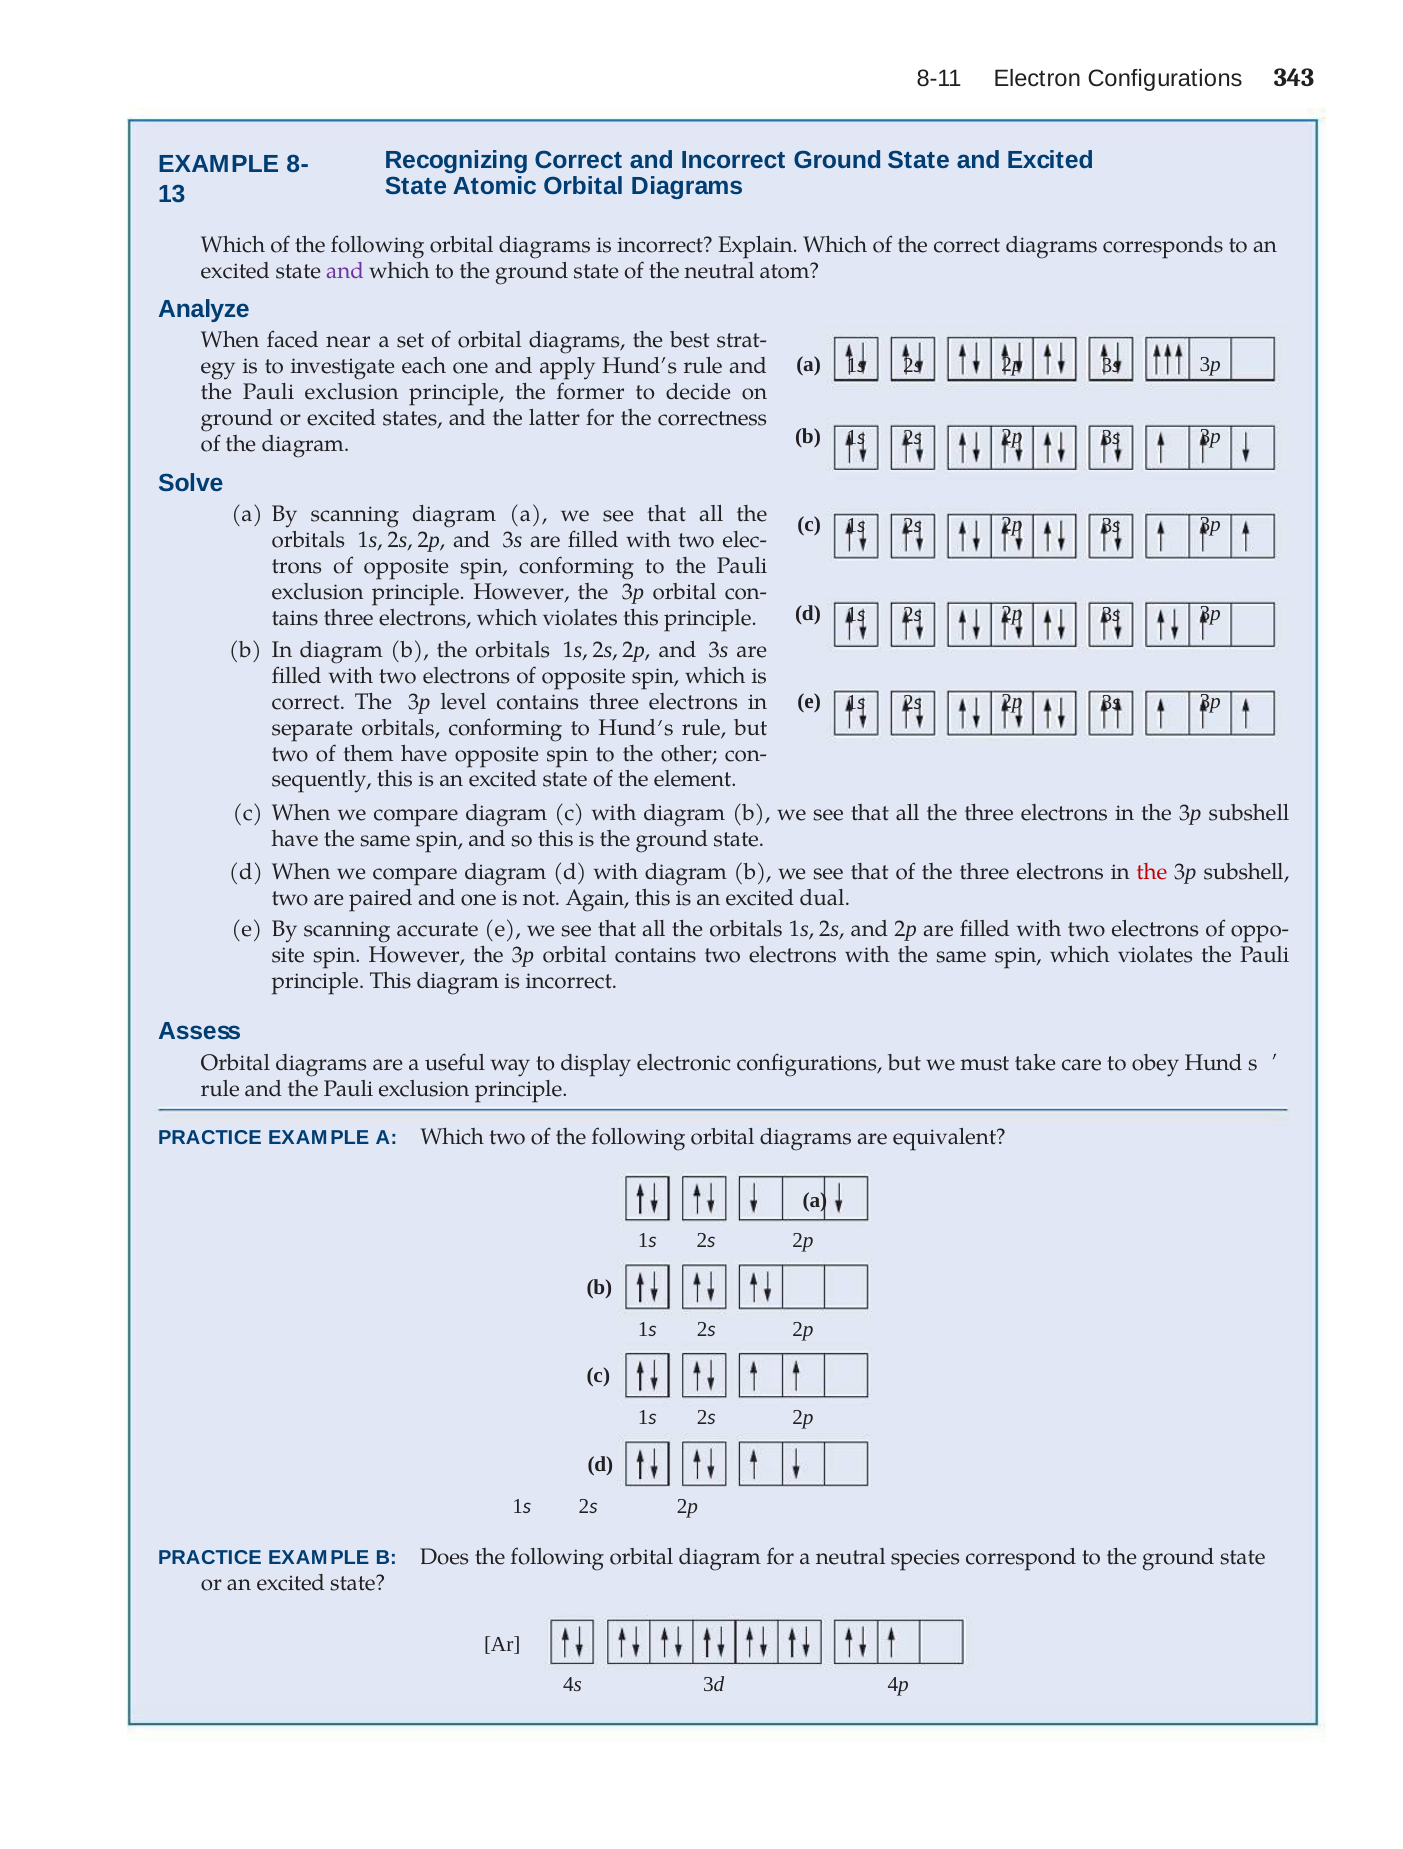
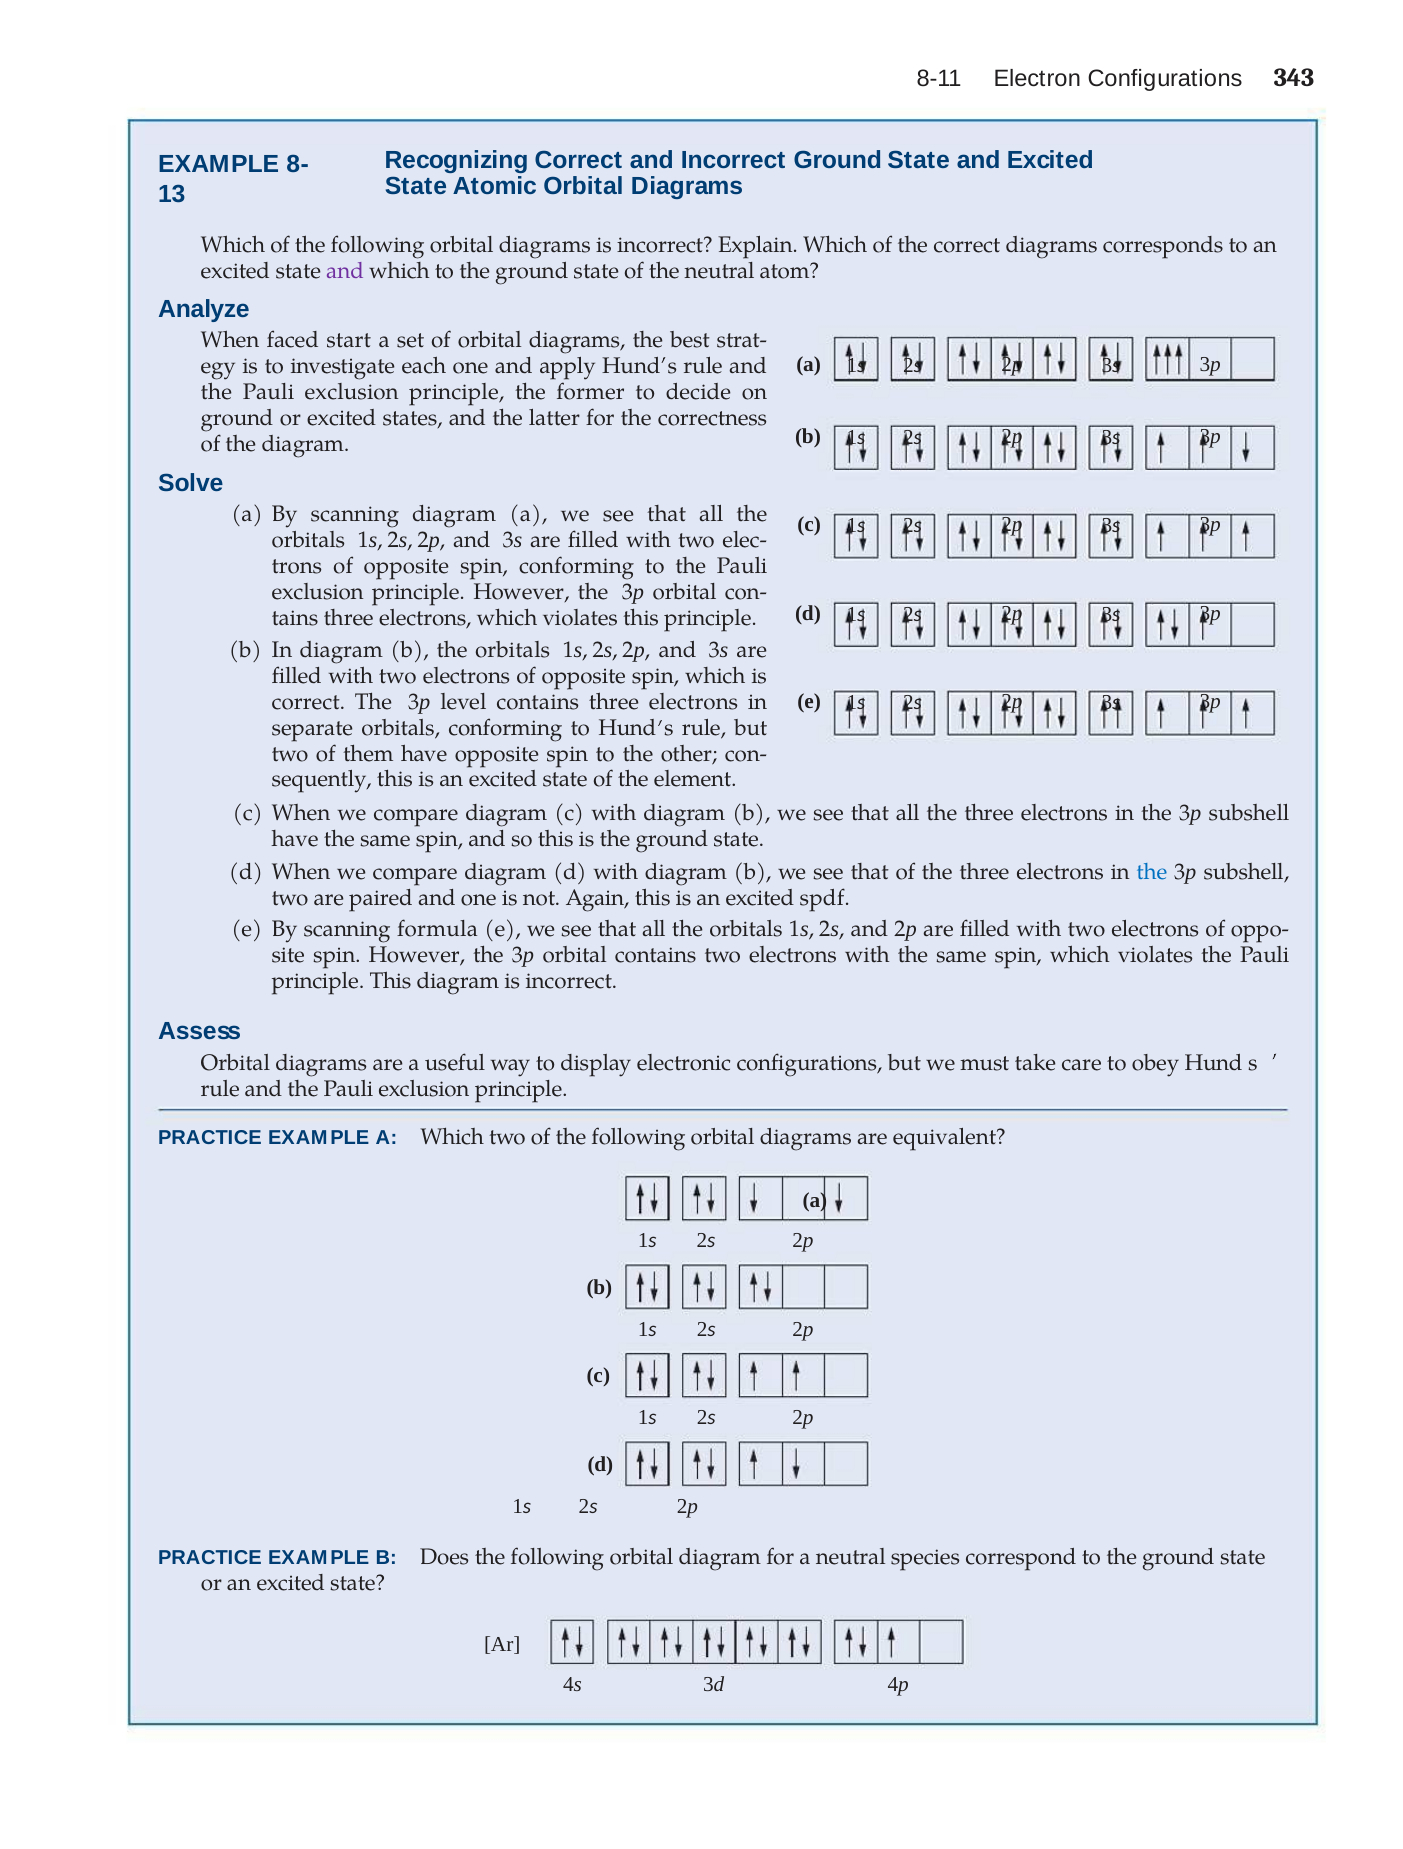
near: near -> start (349, 340)
the colour: red -> blue (1152, 872)
dual: dual -> spdf (825, 898)
accurate: accurate -> formula (438, 929)
